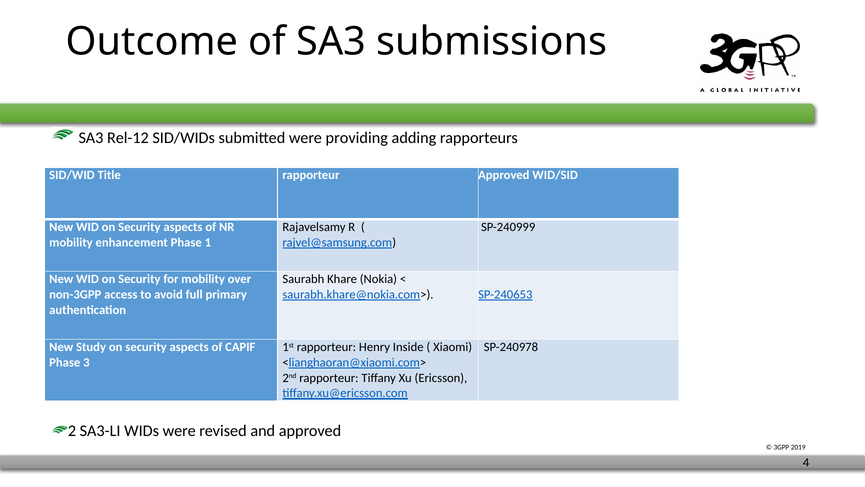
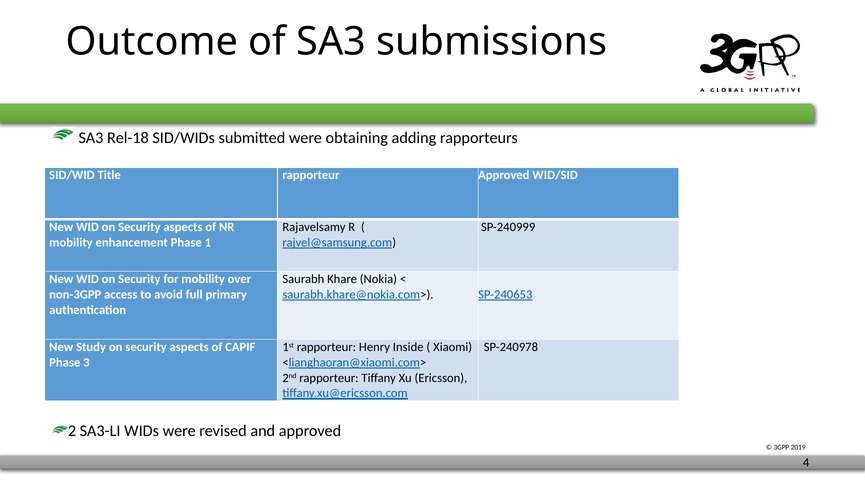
Rel-12: Rel-12 -> Rel-18 (128, 138)
providing: providing -> obtaining (357, 138)
